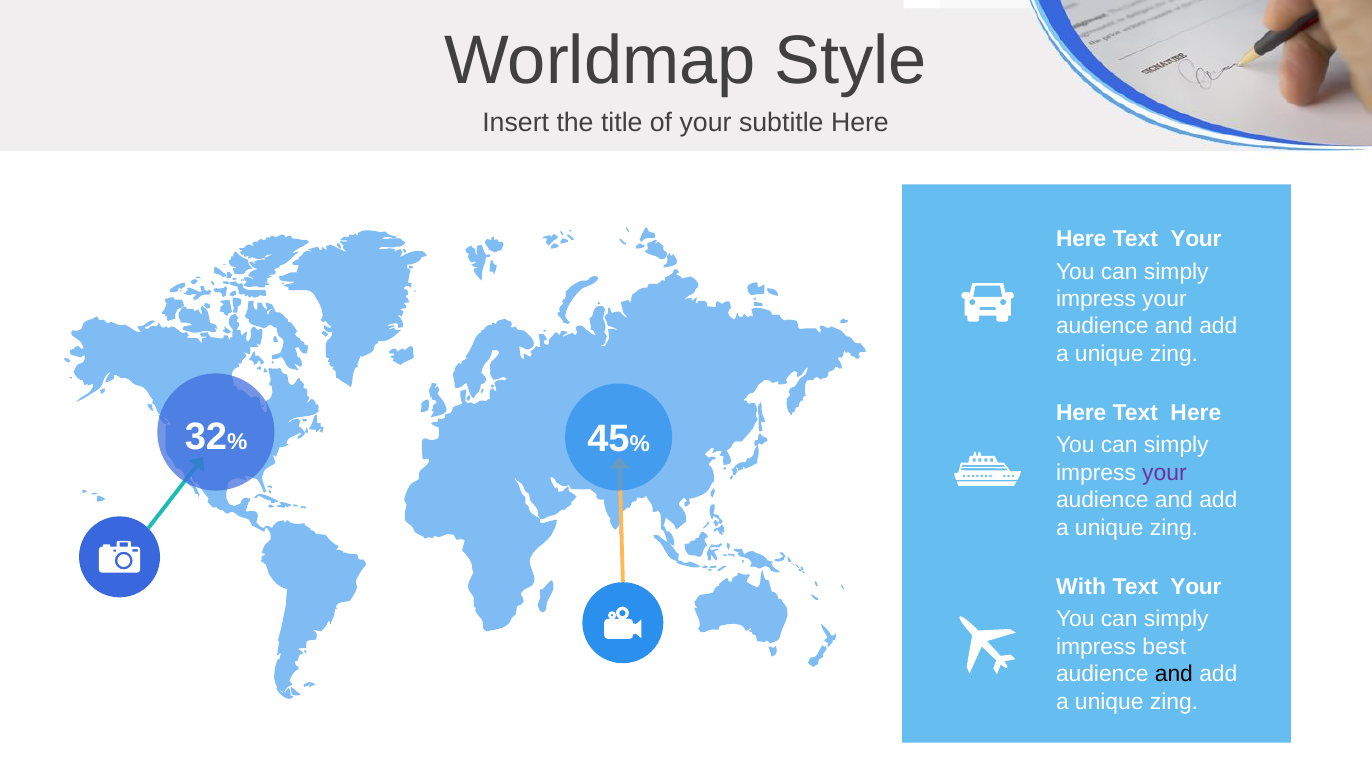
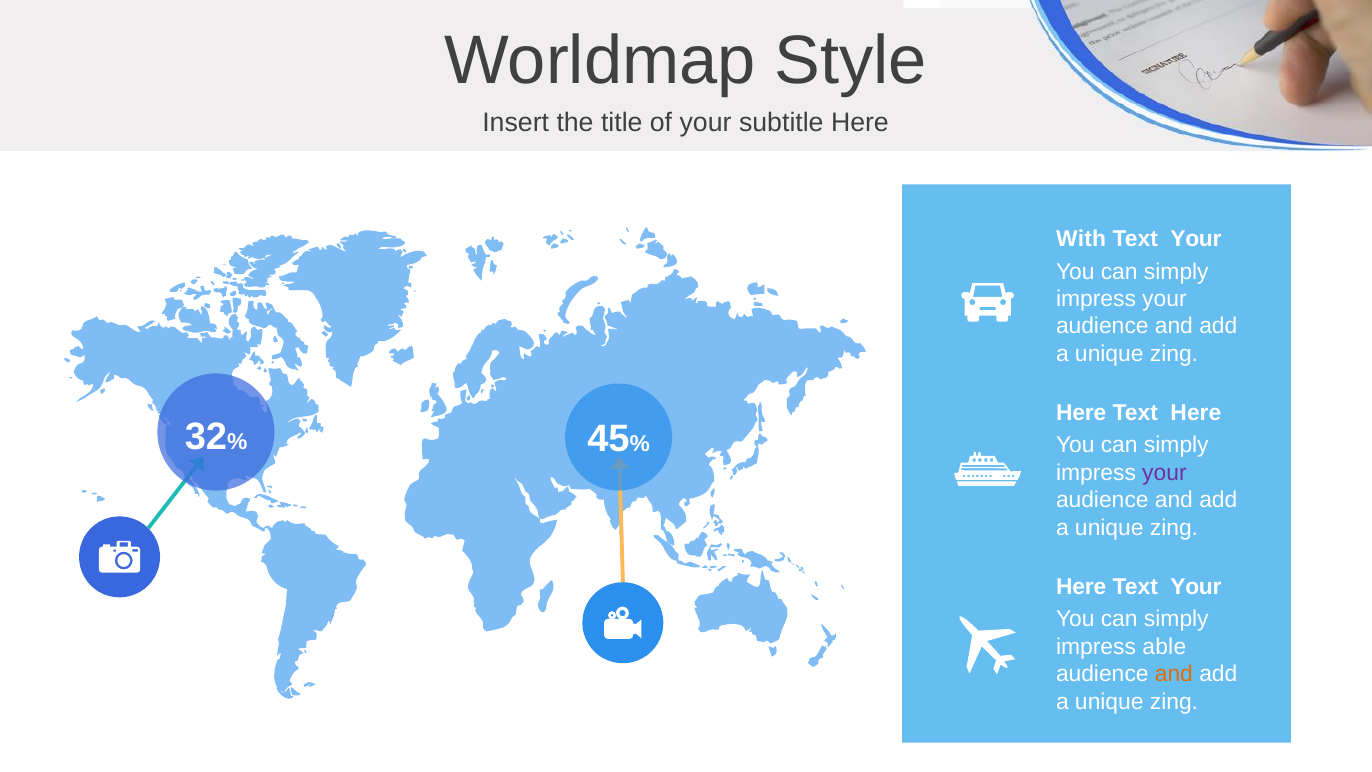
Here: Here -> With (1081, 239)
With: With -> Here (1081, 587)
best: best -> able (1164, 647)
and colour: black -> orange (1174, 674)
